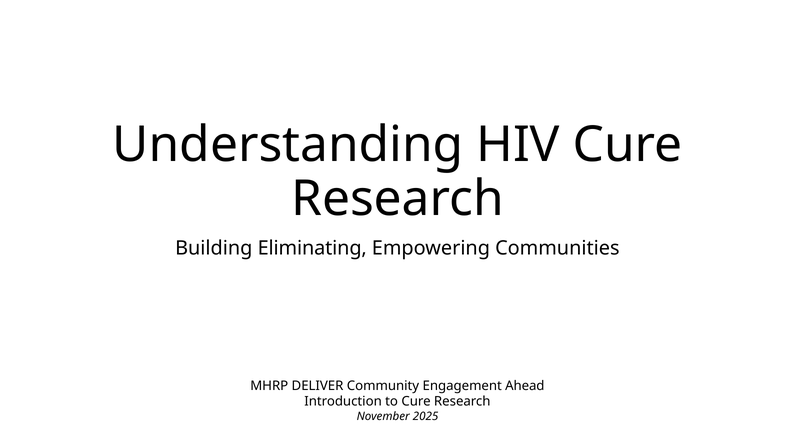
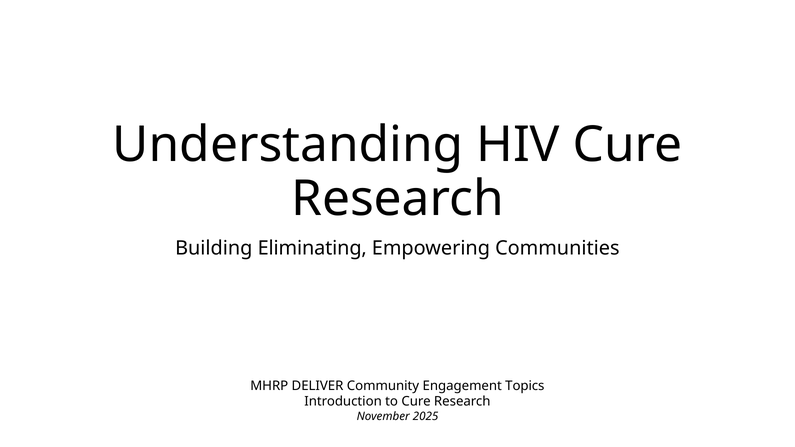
Ahead: Ahead -> Topics (525, 386)
